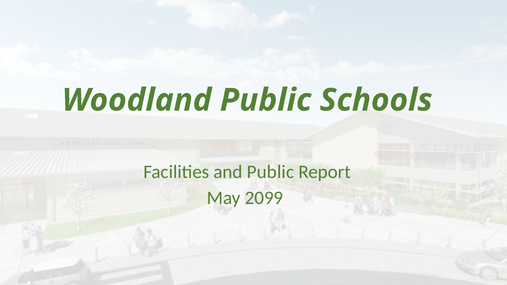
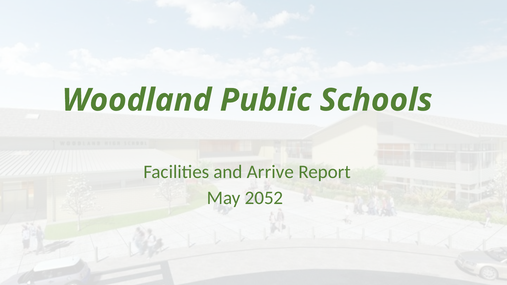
and Public: Public -> Arrive (270, 172)
2099: 2099 -> 2052 (264, 198)
